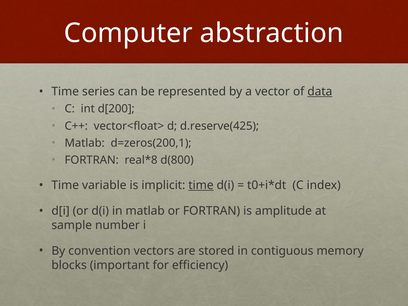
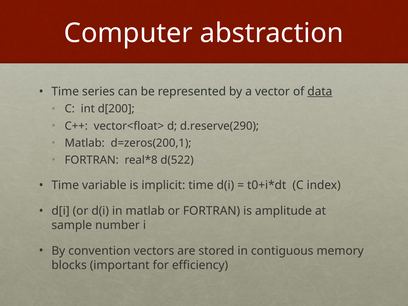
d.reserve(425: d.reserve(425 -> d.reserve(290 (220, 126)
d(800: d(800 -> d(522 (177, 160)
time underline: present -> none (201, 185)
